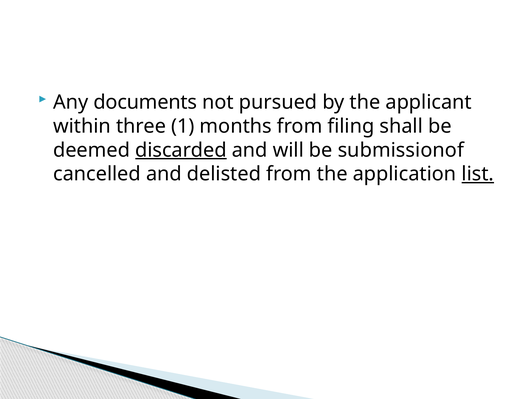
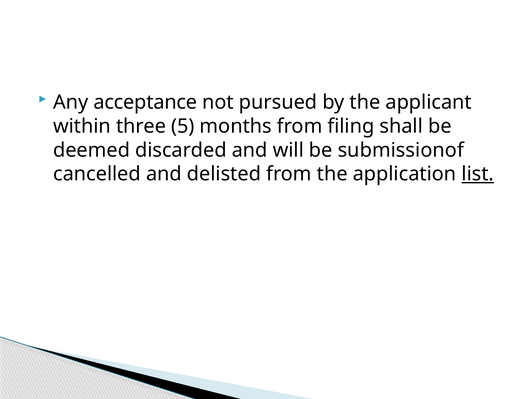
documents: documents -> acceptance (145, 102)
1: 1 -> 5 (183, 126)
discarded underline: present -> none (181, 150)
